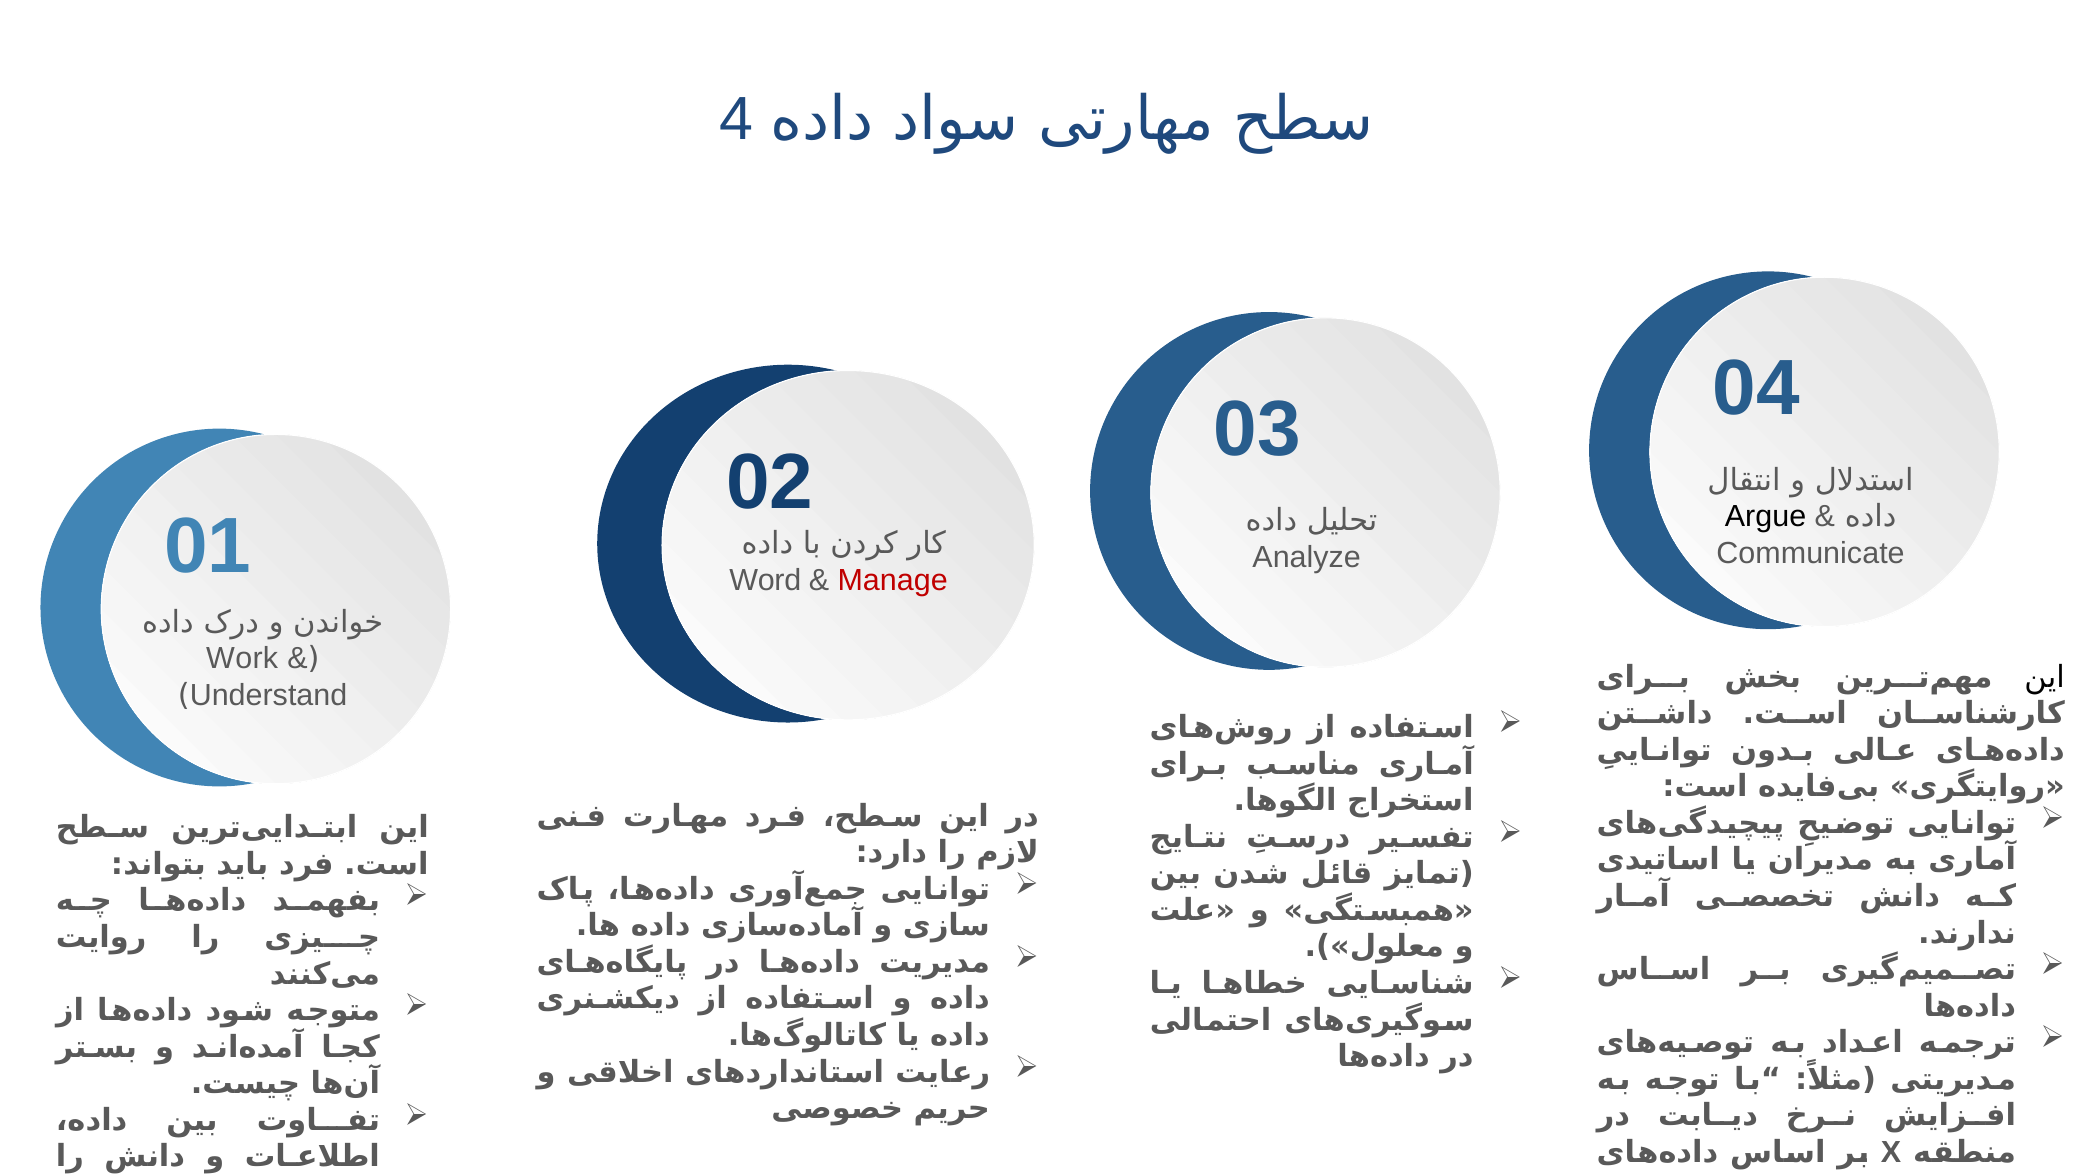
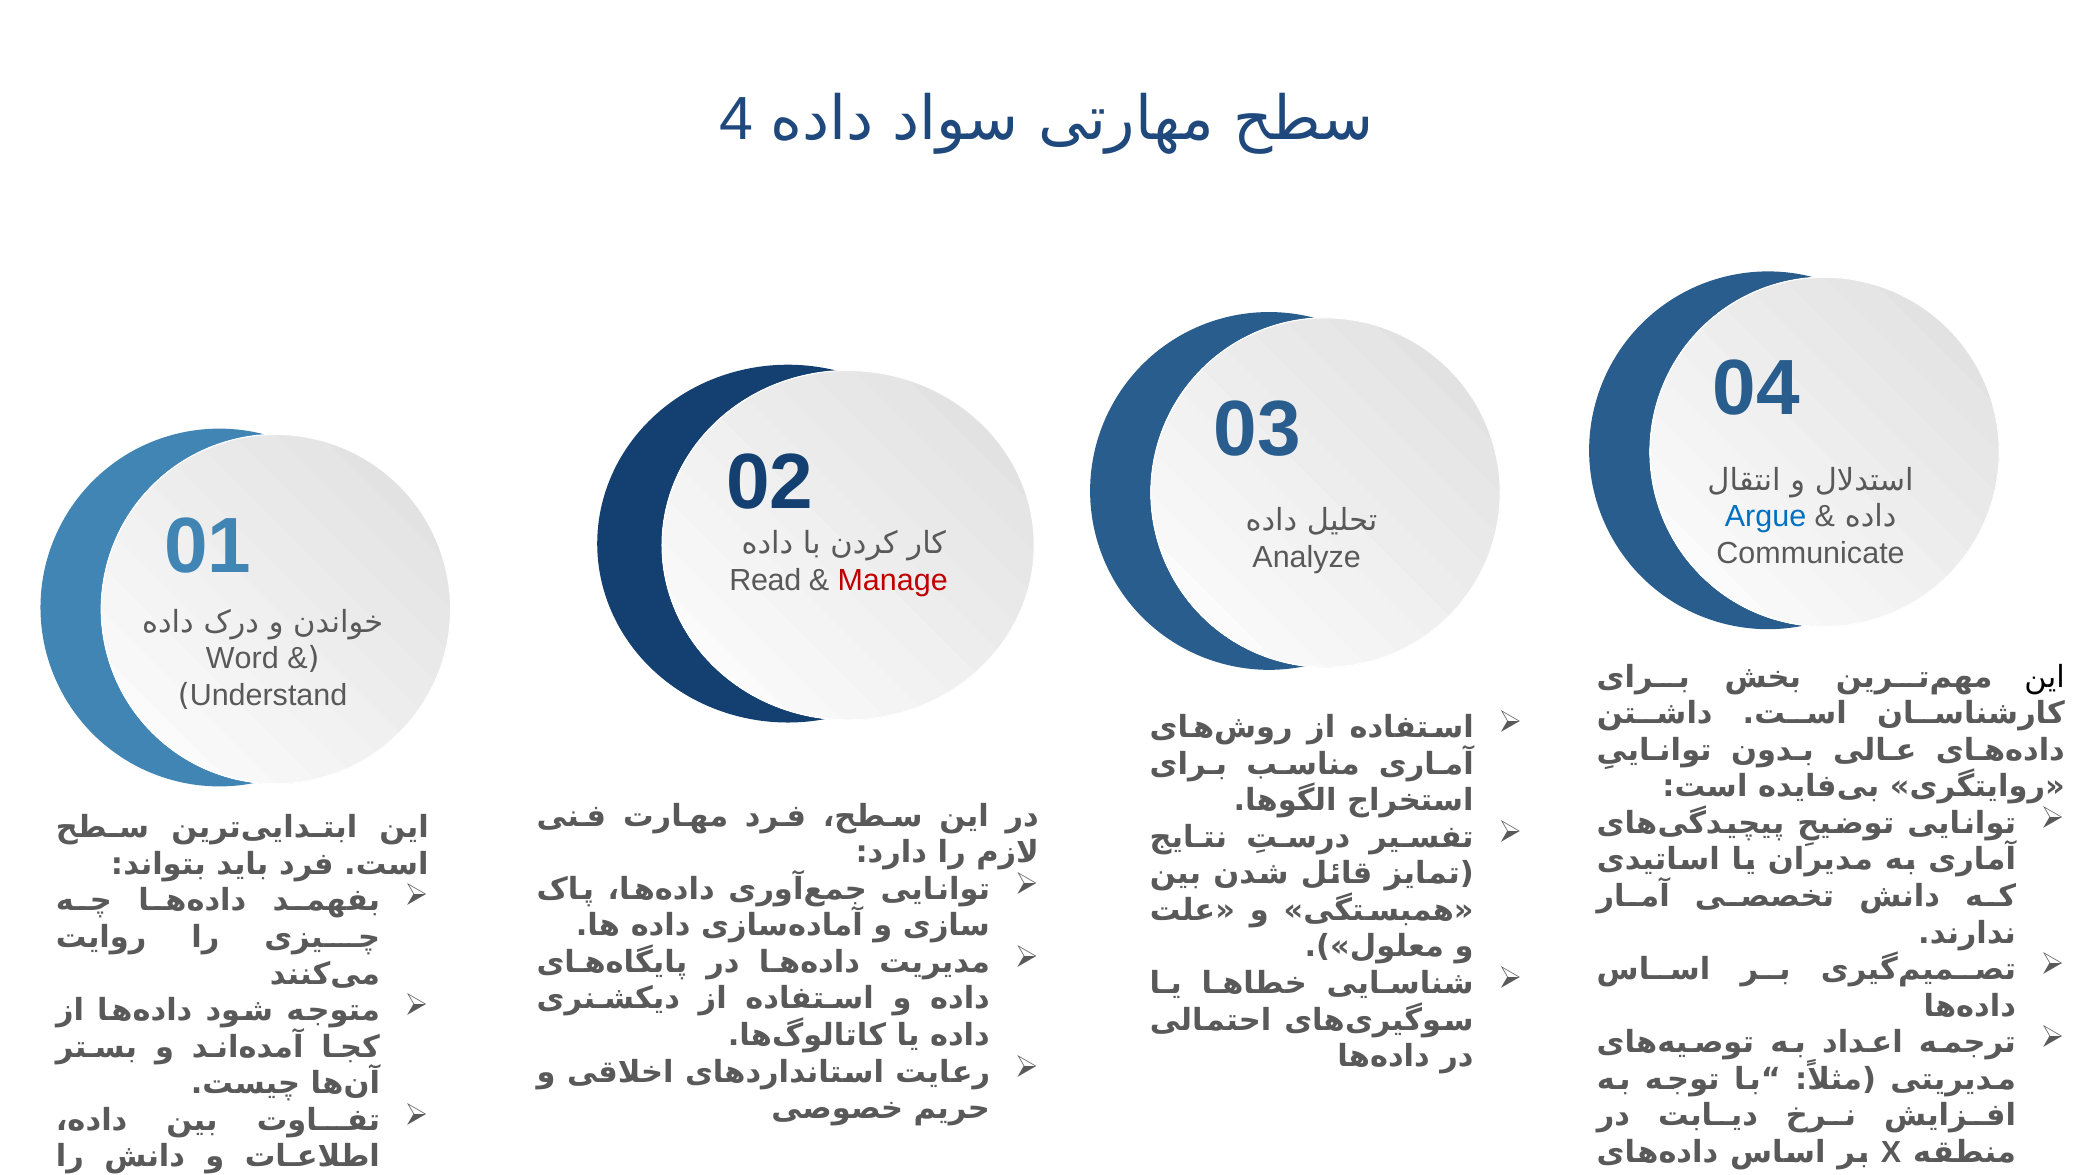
Argue colour: black -> blue (1766, 517)
Word: Word -> Read (765, 580)
Work: Work -> Word (242, 659)
